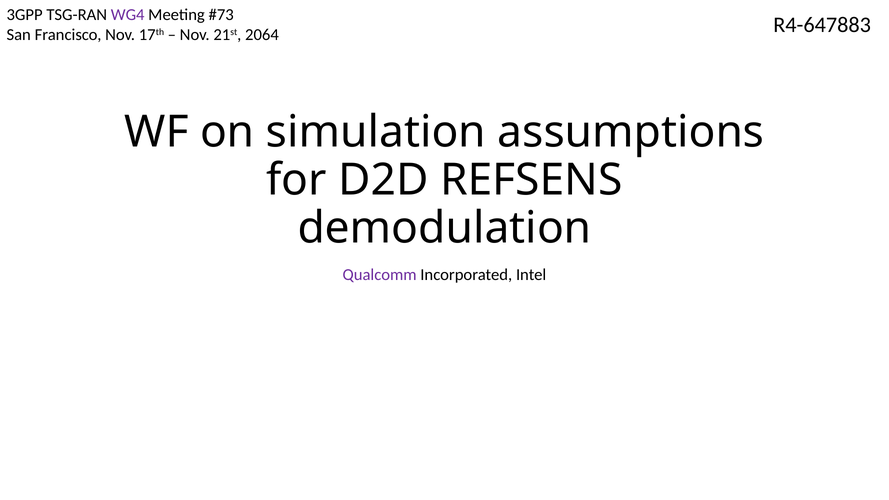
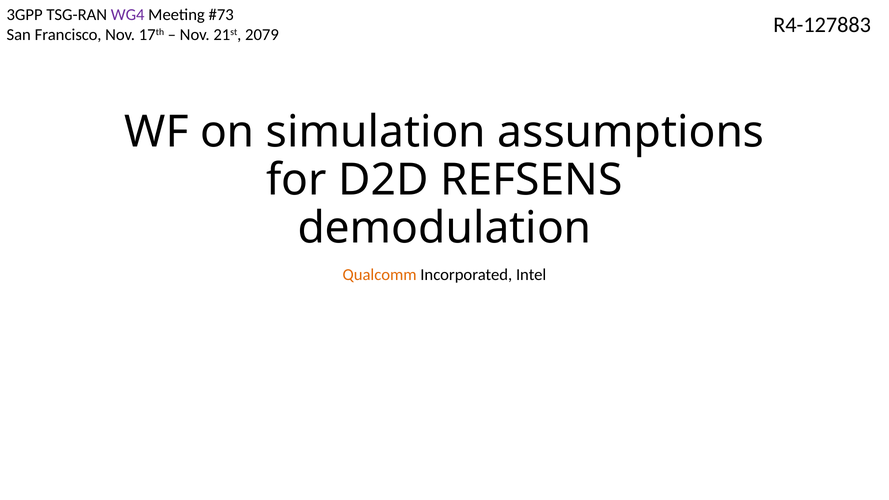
R4-647883: R4-647883 -> R4-127883 (822, 25)
2064: 2064 -> 2079 (262, 35)
Qualcomm colour: purple -> orange (380, 275)
